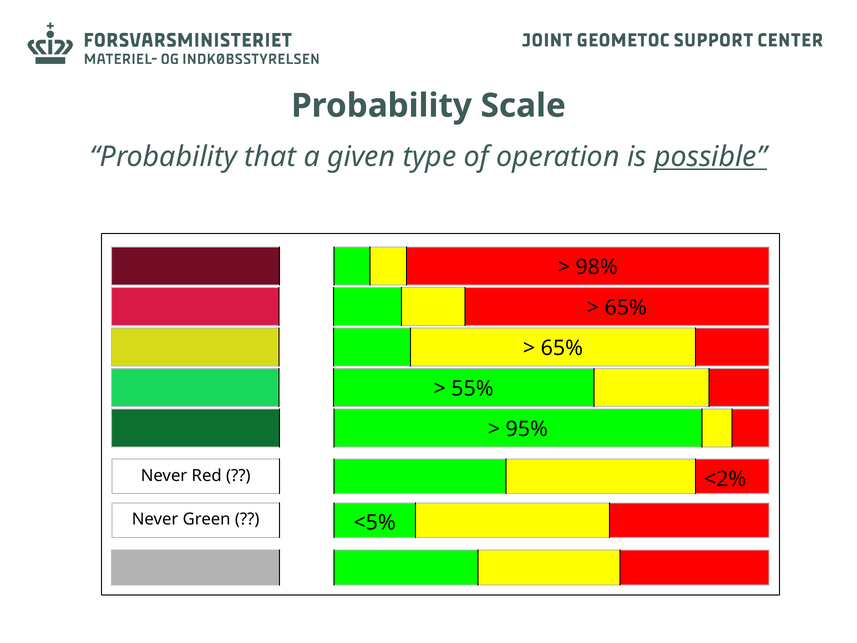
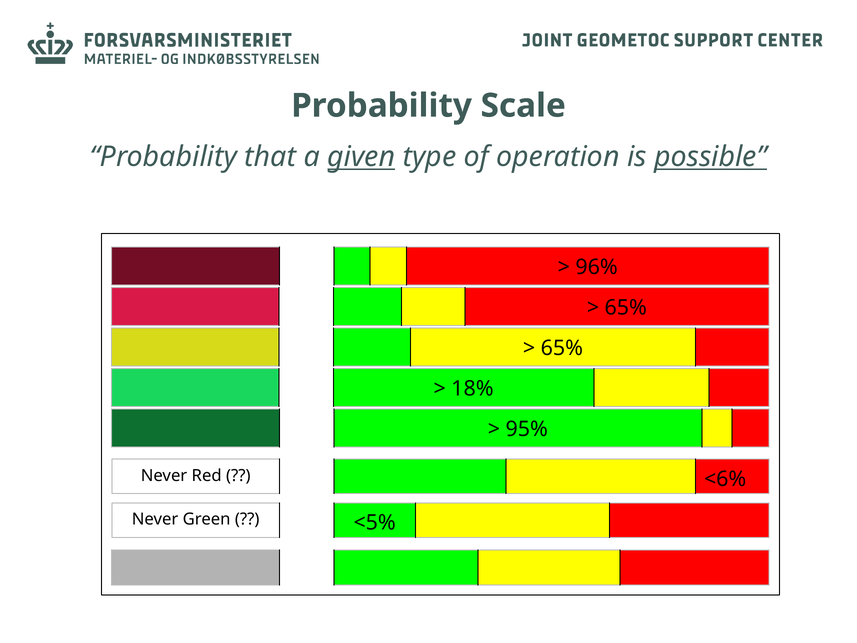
given underline: none -> present (361, 157)
98%: 98% -> 96% (597, 267)
55%: 55% -> 18% (472, 388)
<2%: <2% -> <6% (725, 479)
